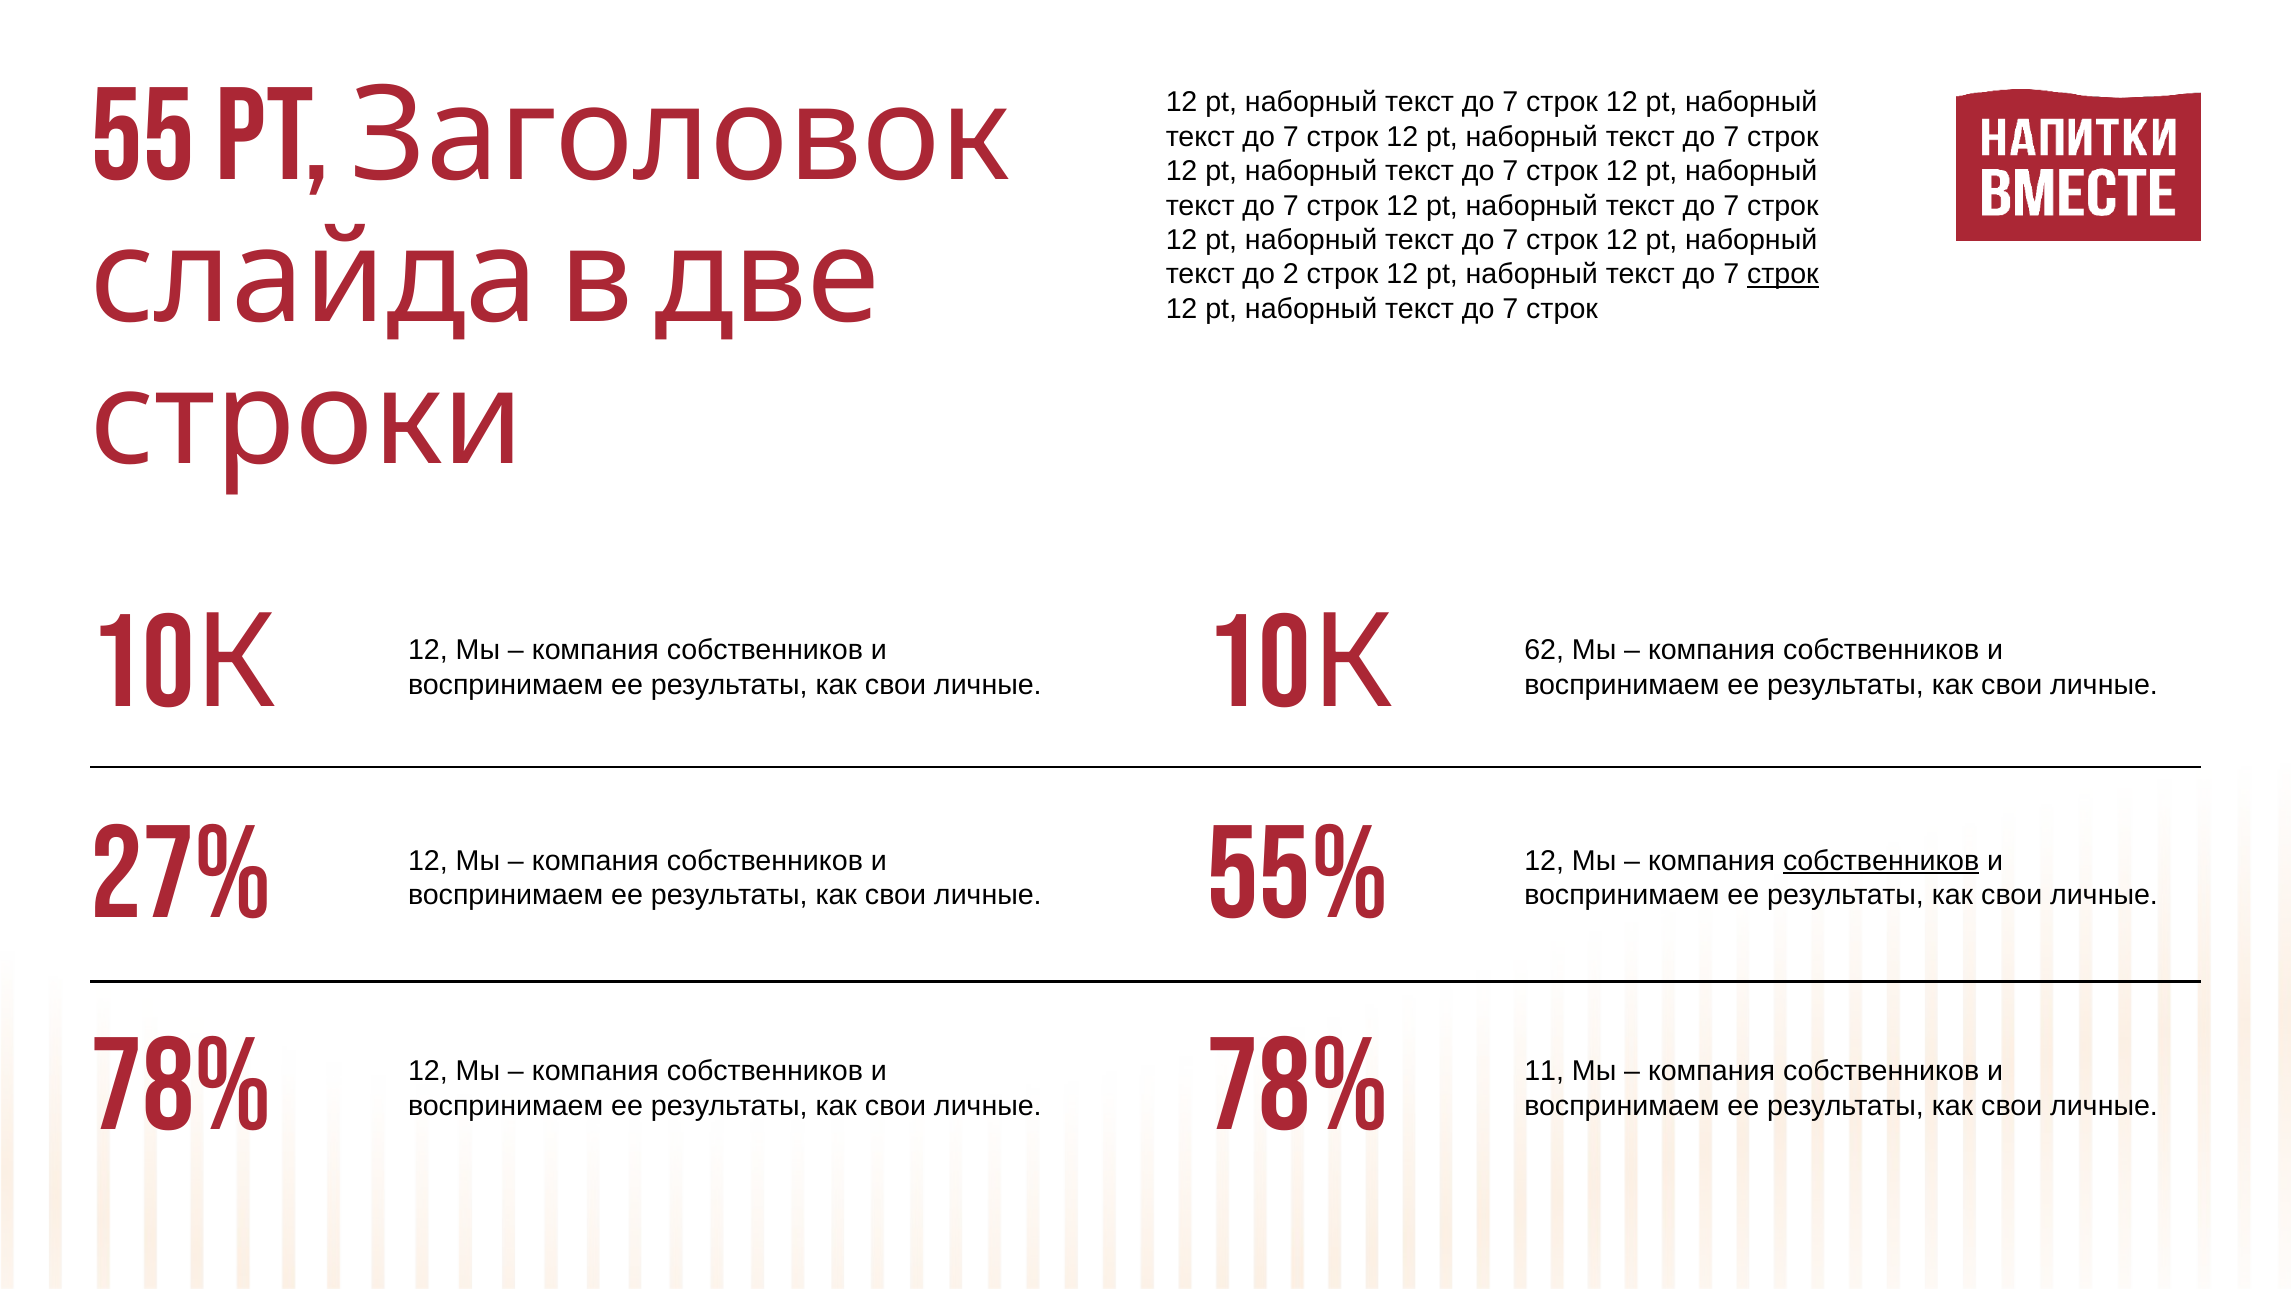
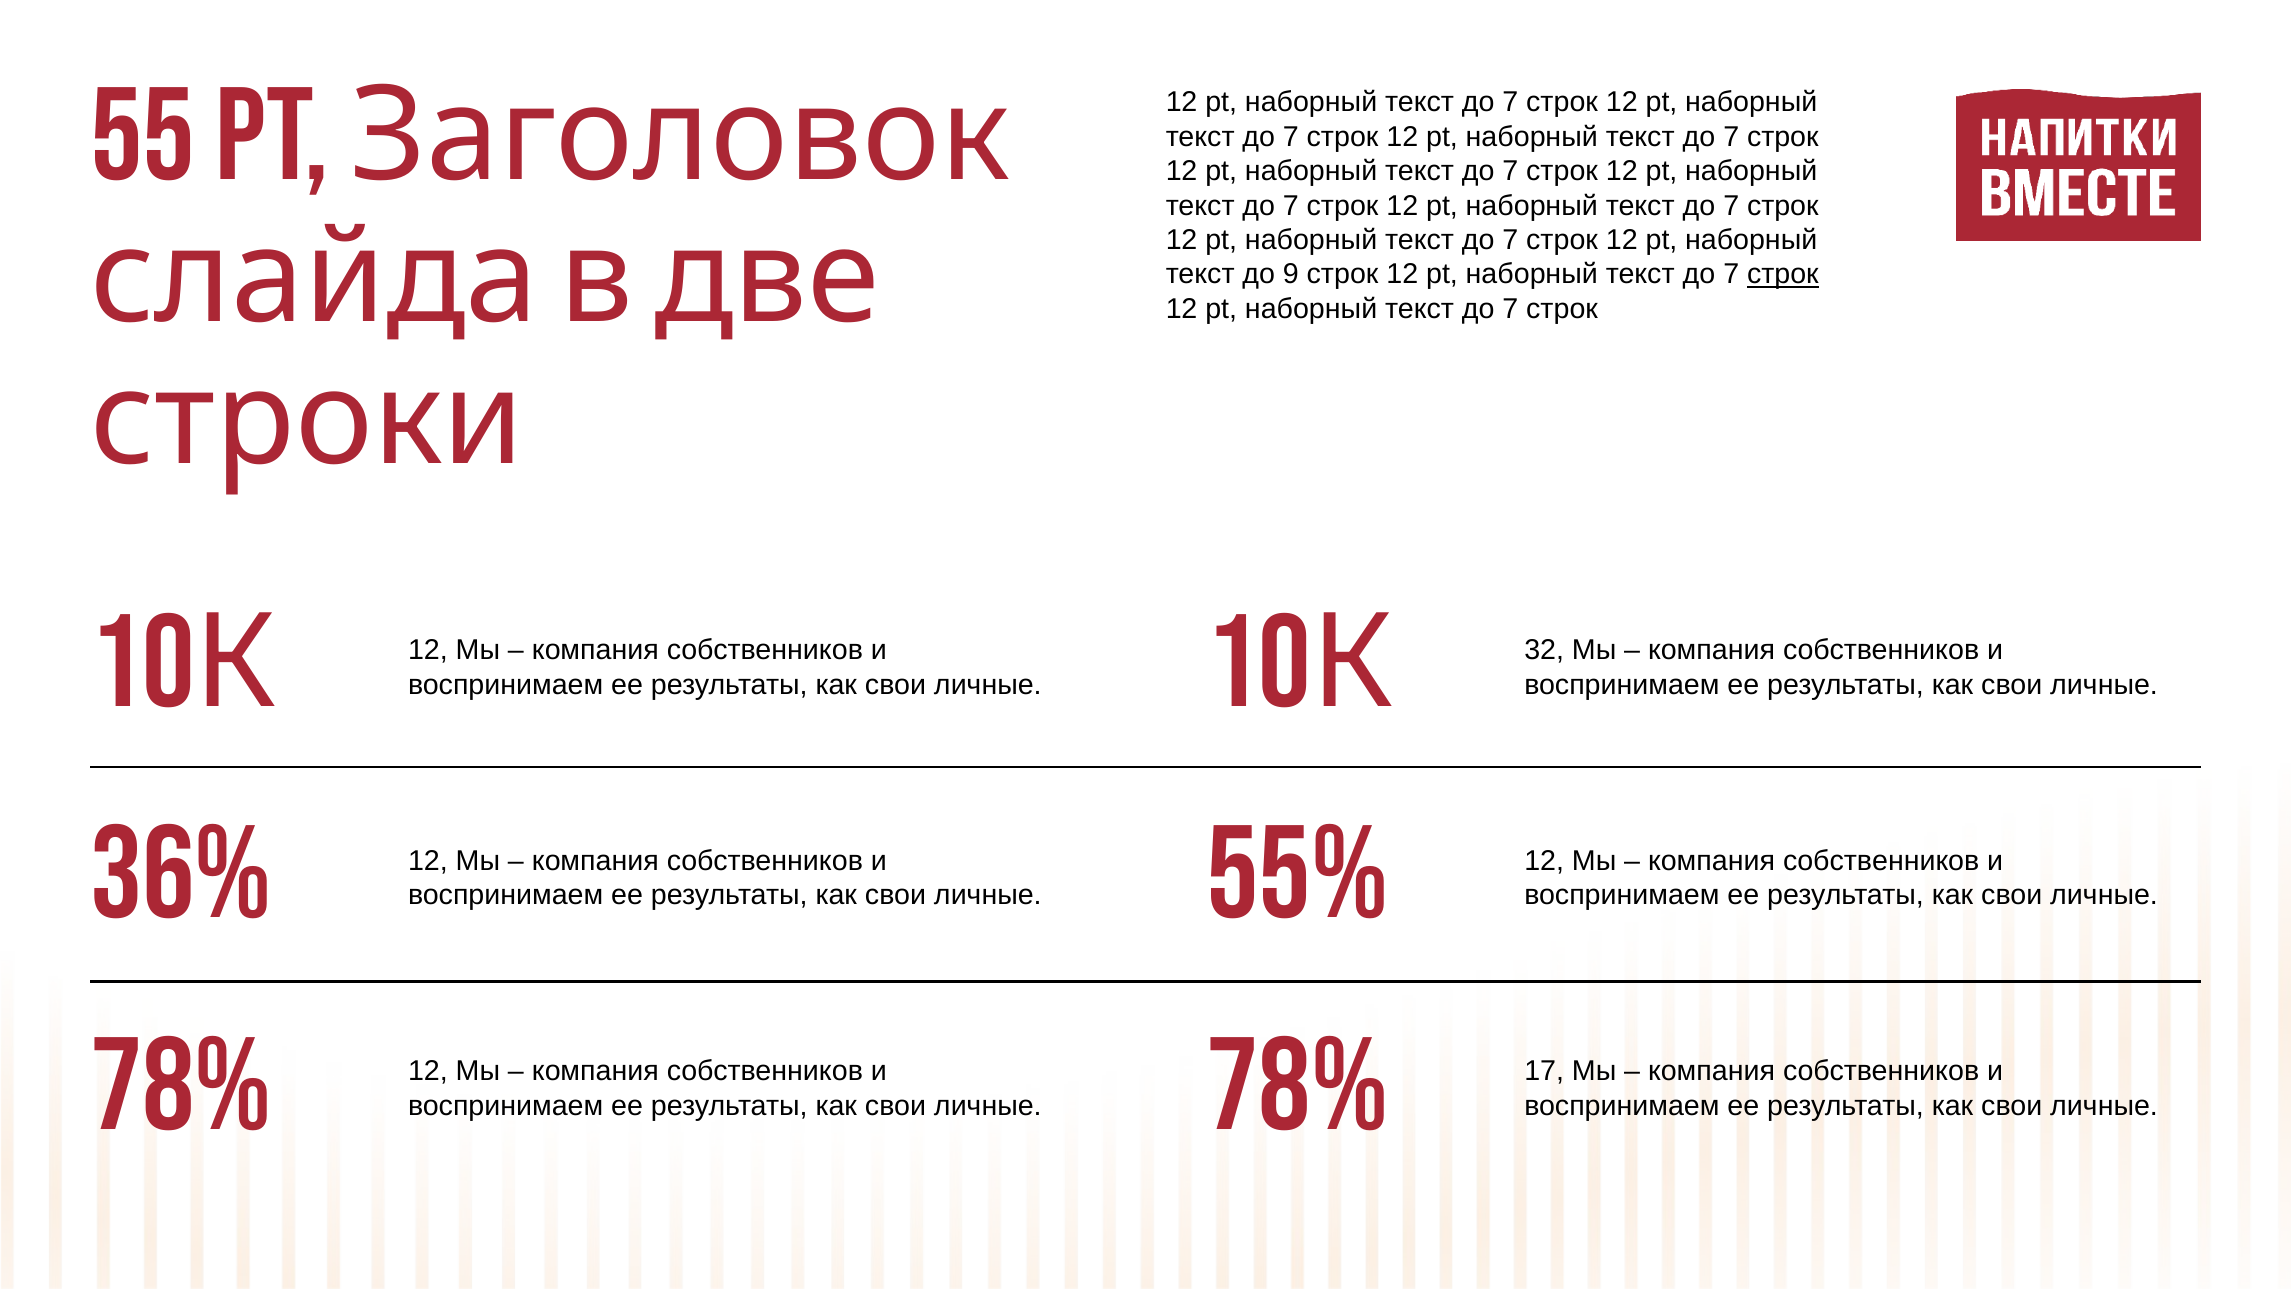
2: 2 -> 9 (1291, 274)
62: 62 -> 32 (1544, 650)
27%: 27% -> 36% (181, 874)
собственников underline: present -> none (1881, 861)
11: 11 -> 17 (1544, 1071)
